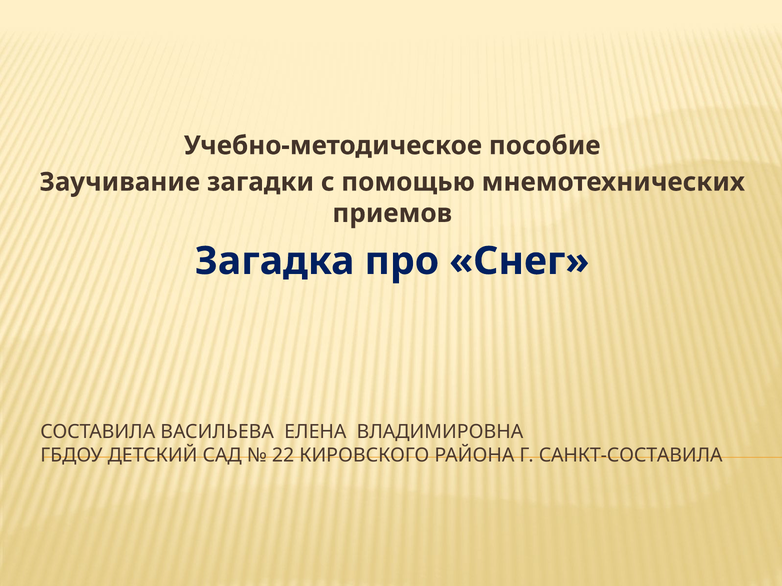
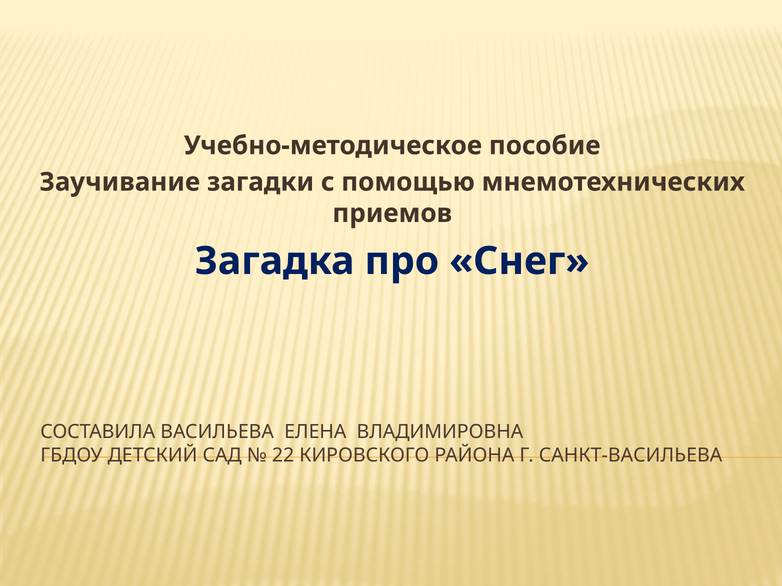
САНКТ-СОСТАВИЛА: САНКТ-СОСТАВИЛА -> САНКТ-ВАСИЛЬЕВА (631, 455)
